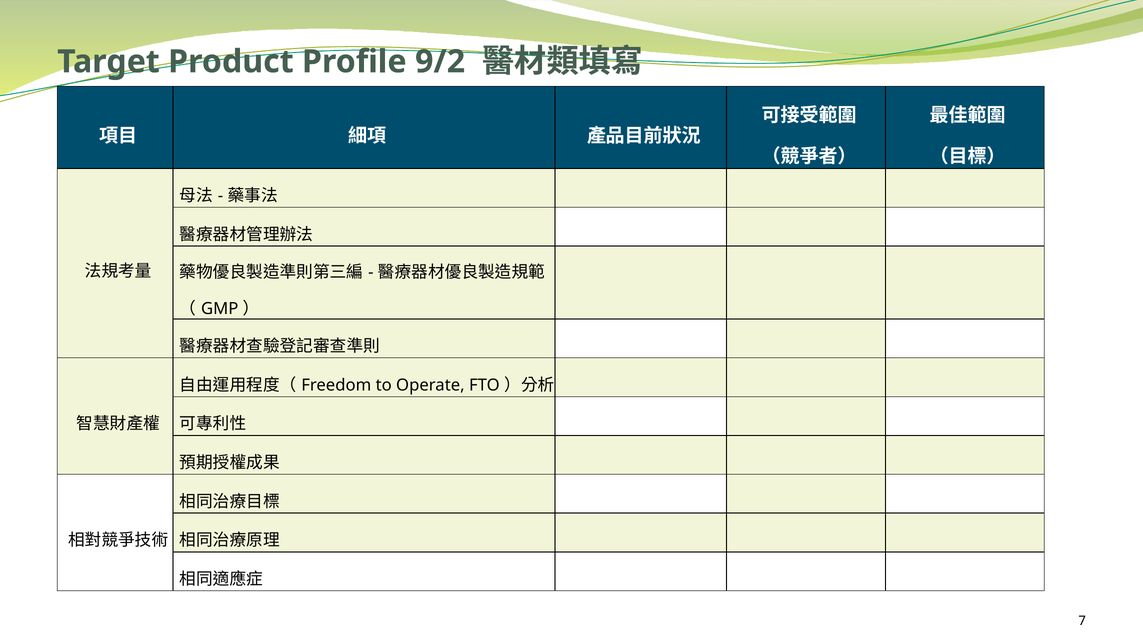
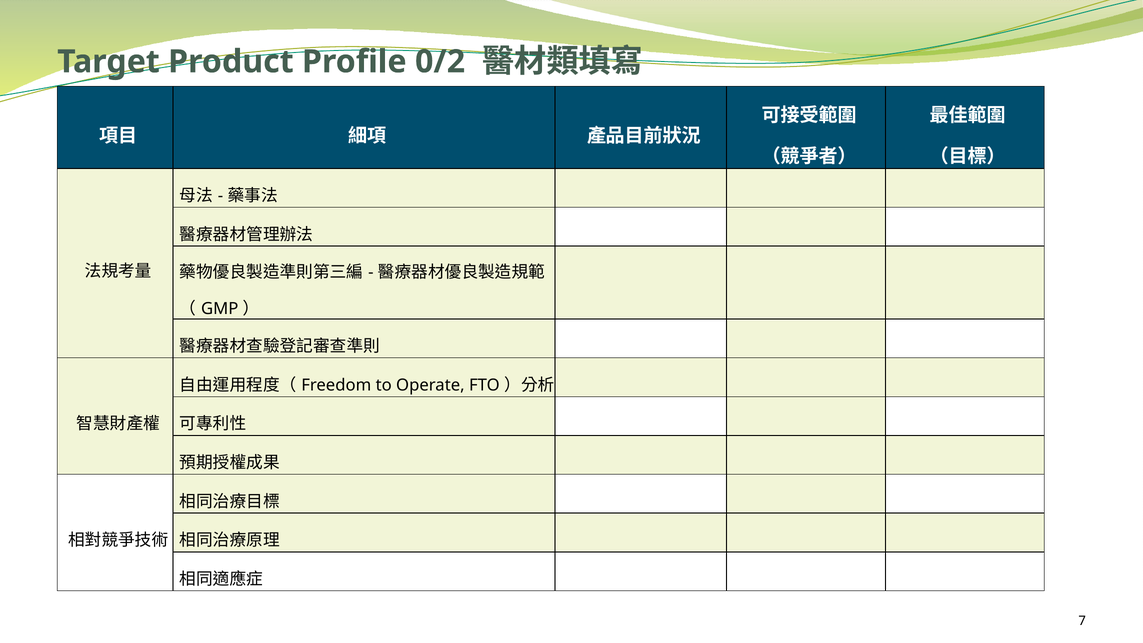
9/2: 9/2 -> 0/2 (440, 62)
